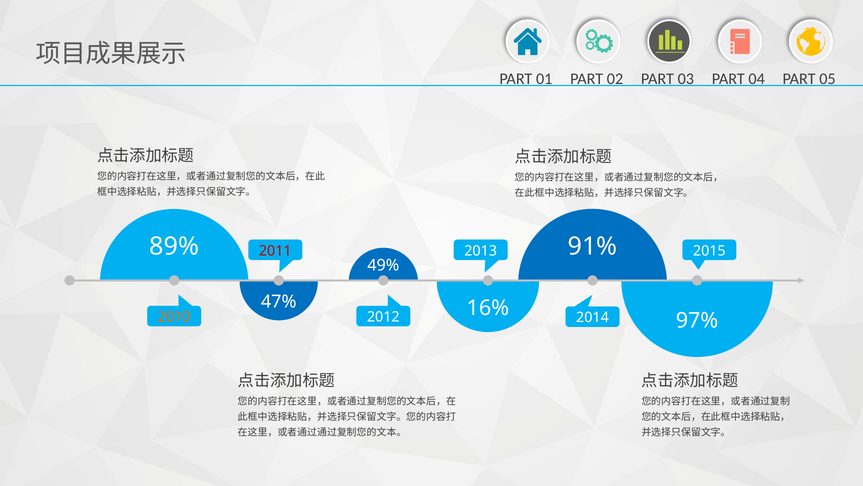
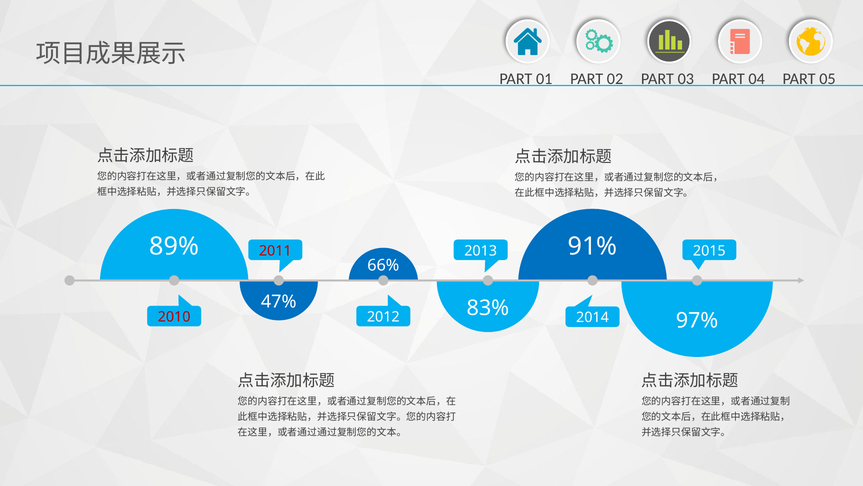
49%: 49% -> 66% (383, 265)
16%: 16% -> 83% (488, 308)
2010 colour: orange -> red (174, 317)
